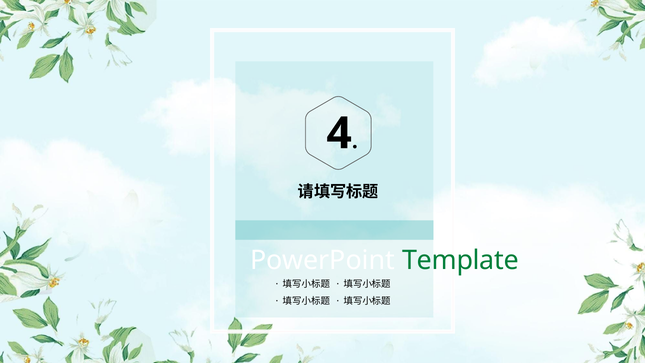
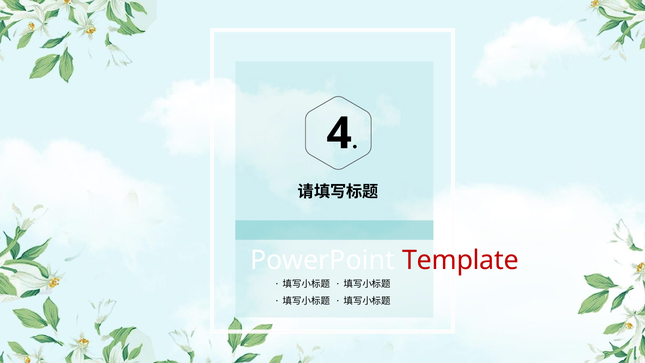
Template colour: green -> red (460, 260)
